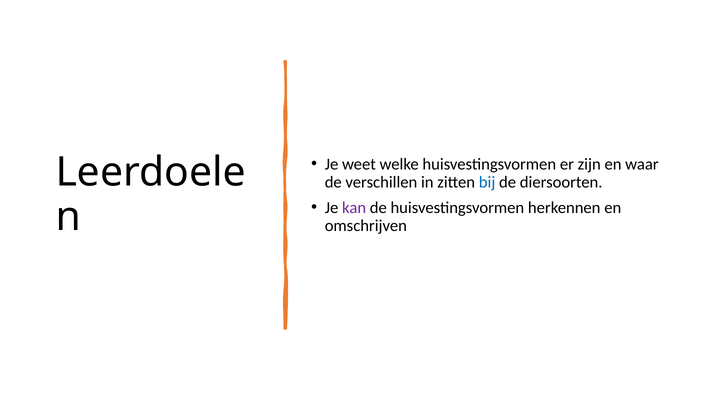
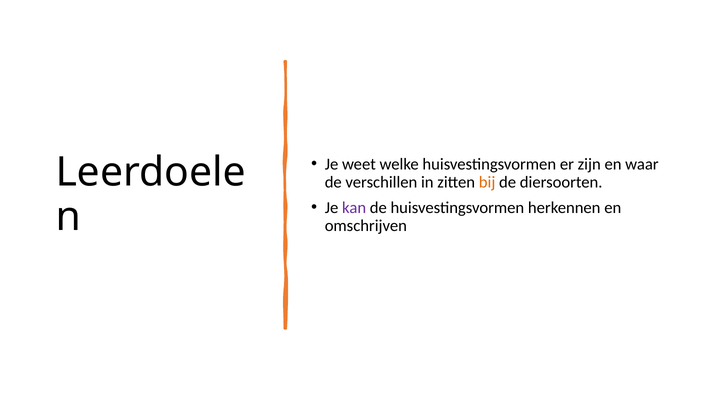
bij colour: blue -> orange (487, 182)
